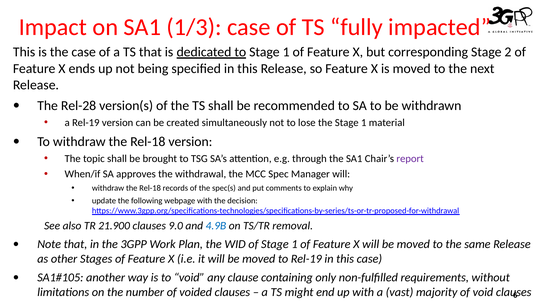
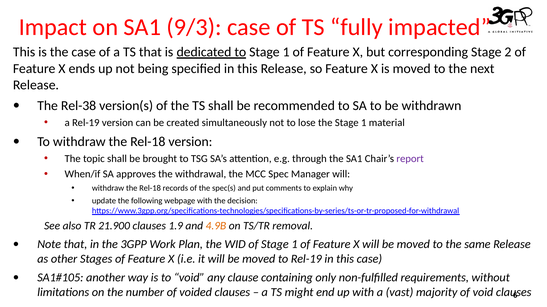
1/3: 1/3 -> 9/3 (194, 27)
Rel-28: Rel-28 -> Rel-38 (79, 106)
9.0: 9.0 -> 1.9 (176, 226)
4.9B colour: blue -> orange (216, 226)
